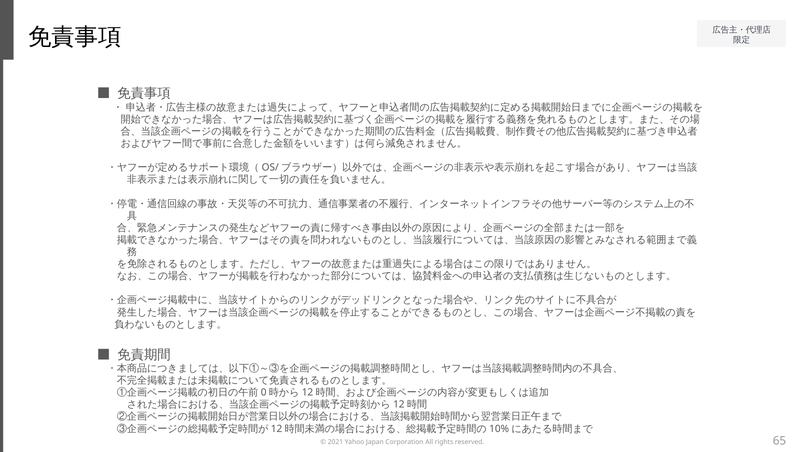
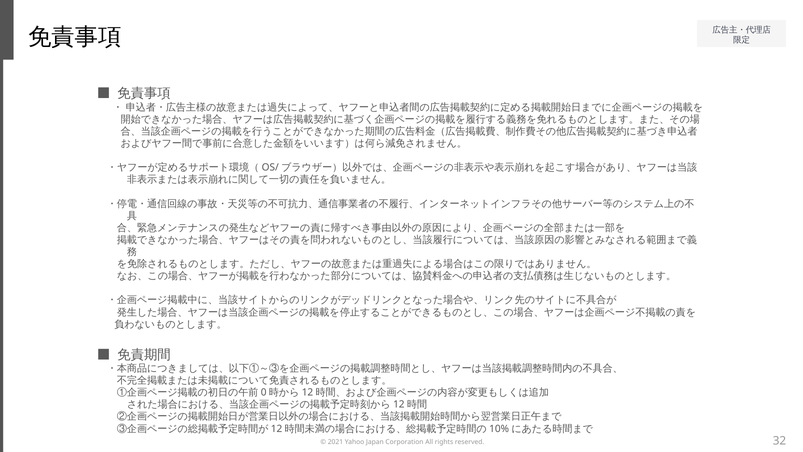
65: 65 -> 32 (779, 441)
